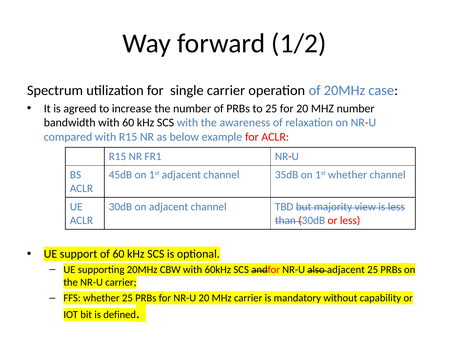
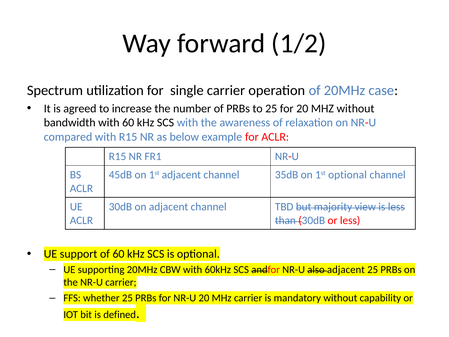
MHZ number: number -> without (356, 108)
1st whether: whether -> optional (348, 175)
